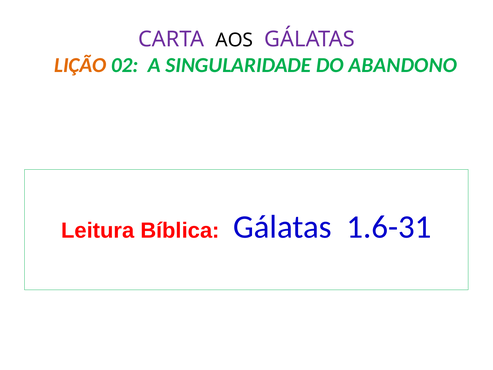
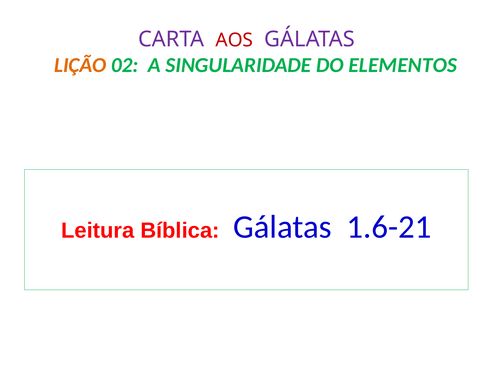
AOS colour: black -> red (234, 40)
ABANDONO: ABANDONO -> ELEMENTOS (403, 65)
1.6-31: 1.6-31 -> 1.6-21 (389, 227)
